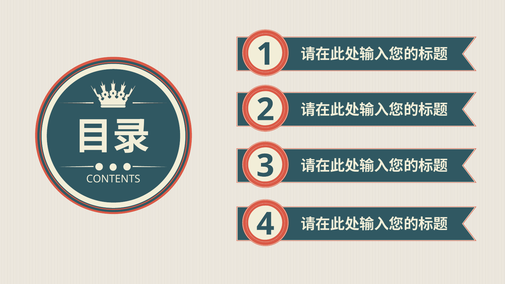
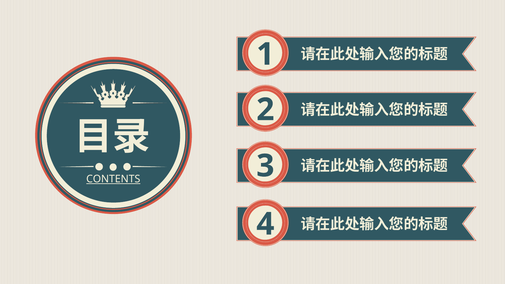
CONTENTS underline: none -> present (113, 179)
